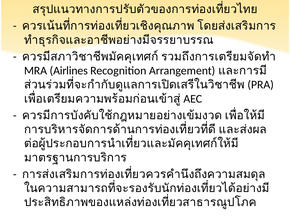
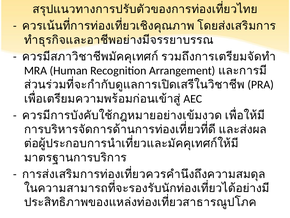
Airlines: Airlines -> Human (69, 71)
